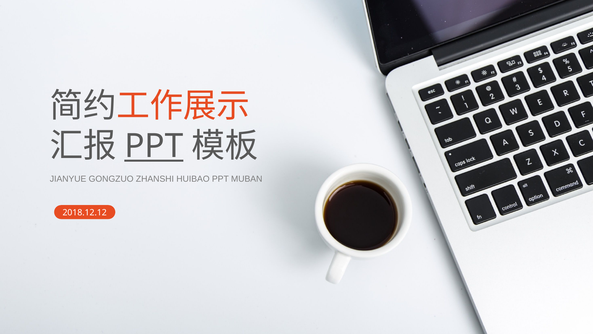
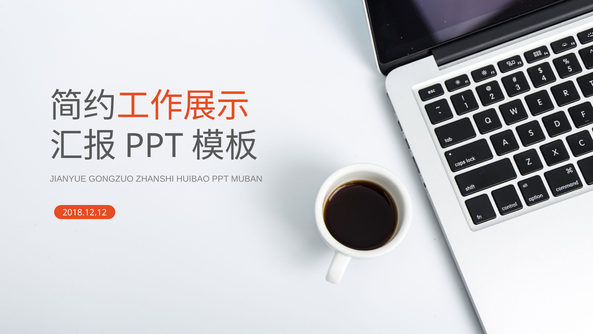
PPT underline: present -> none (154, 146)
